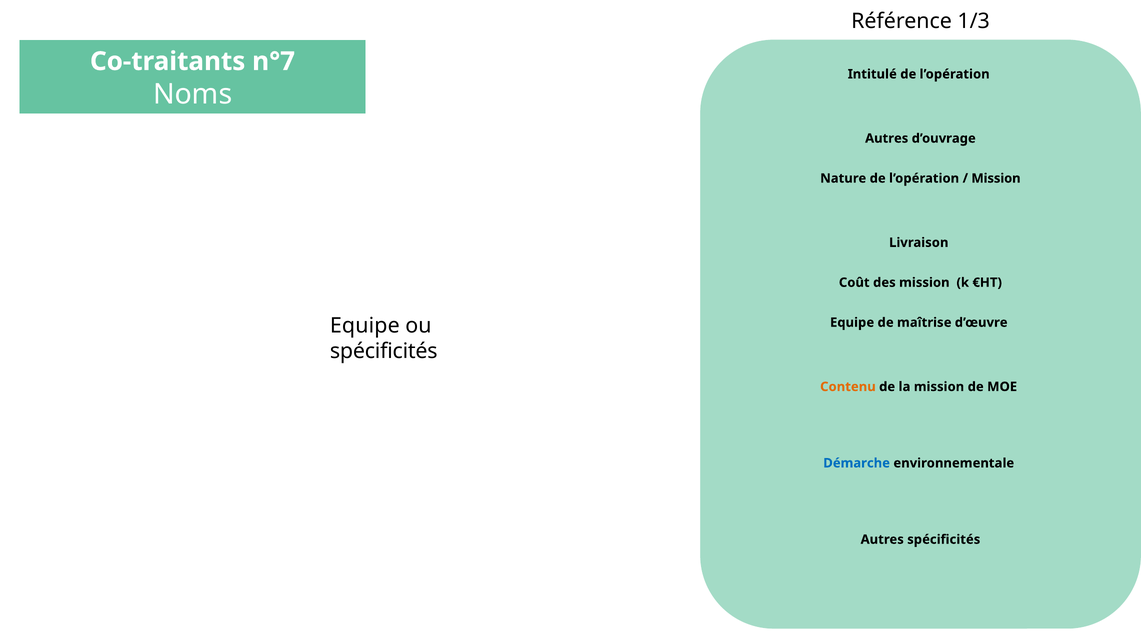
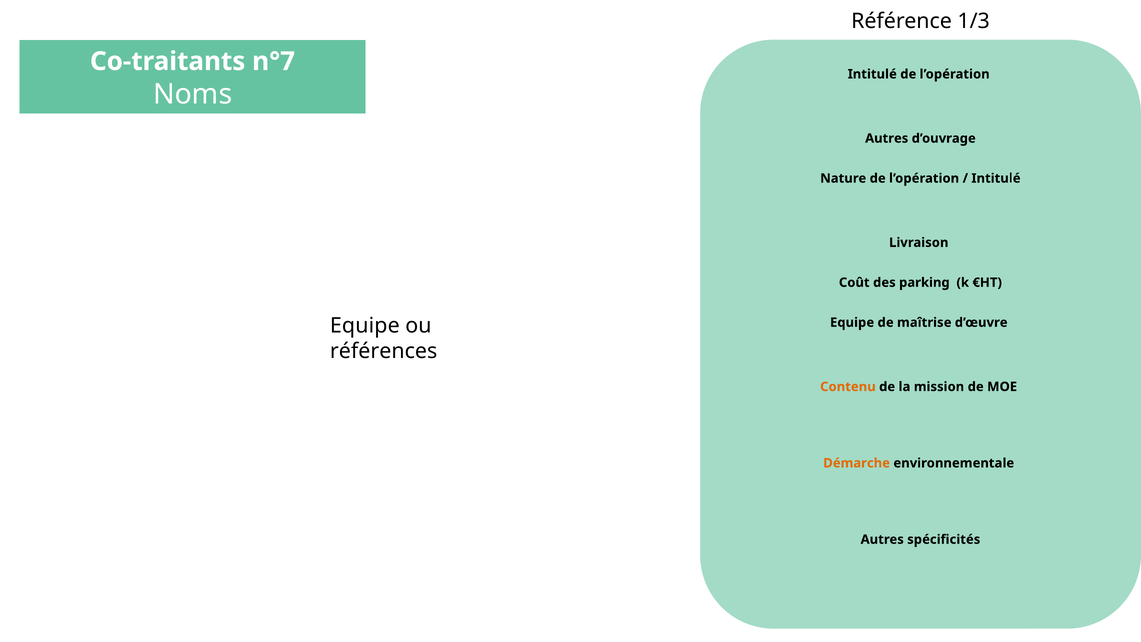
Mission: Mission -> Intitulé (996, 178)
des mission: mission -> parking (924, 282)
spécificités: spécificités -> références (384, 351)
Démarche colour: blue -> orange (857, 463)
